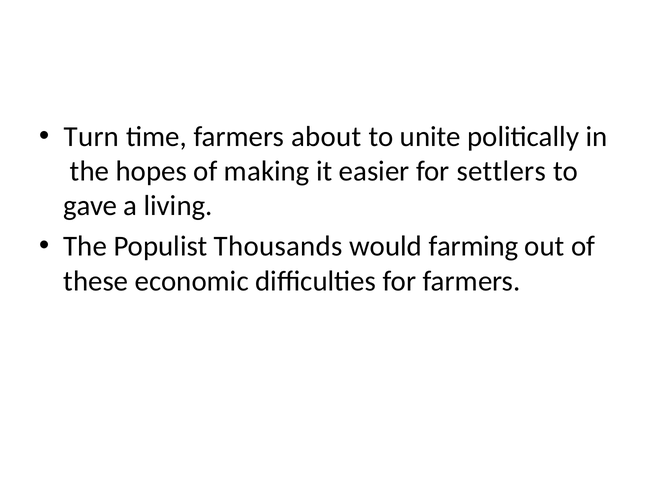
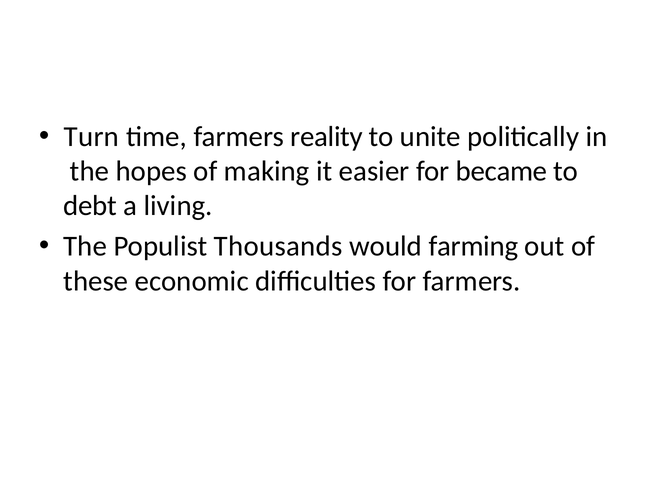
about: about -> reality (327, 136)
settlers: settlers -> became (501, 171)
gave: gave -> debt (90, 206)
